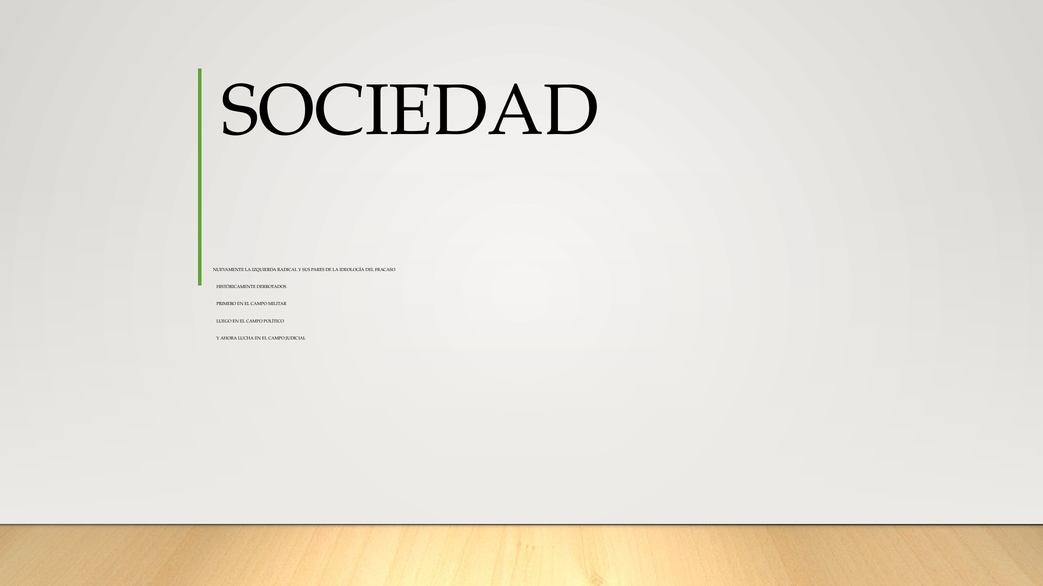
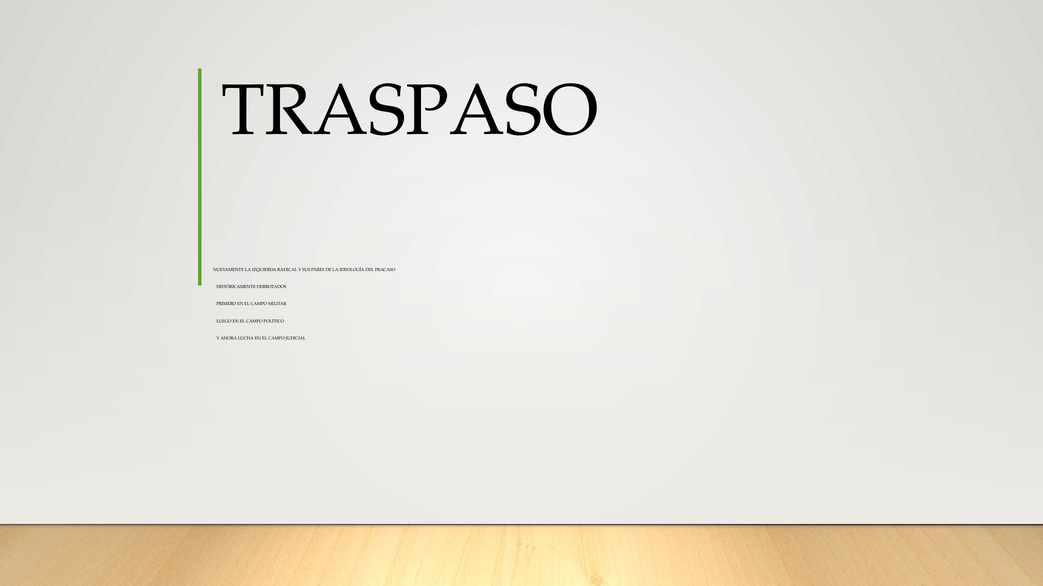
SOCIEDAD: SOCIEDAD -> TRASPASO (410, 111)
